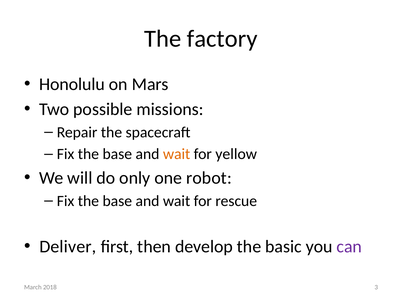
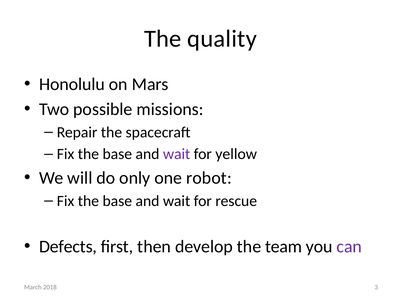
factory: factory -> quality (222, 39)
wait colour: orange -> purple (177, 154)
Deliver: Deliver -> Defects (68, 247)
basic: basic -> team (284, 247)
